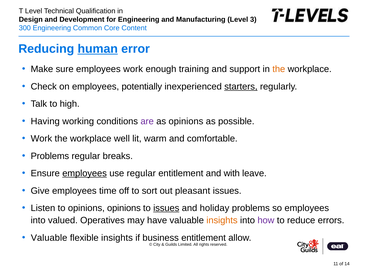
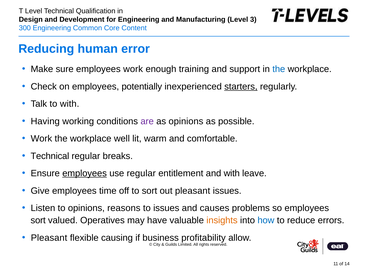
human underline: present -> none (98, 49)
the colour: orange -> blue (279, 69)
to high: high -> with (70, 104)
Problems: Problems -> Technical (50, 156)
opinions opinions: opinions -> reasons (124, 208)
issues underline: present -> none (166, 208)
holiday: holiday -> causes (215, 208)
into: into -> sort (38, 220)
how colour: purple -> blue (266, 220)
Valuable: Valuable -> Pleasant (49, 238)
flexible insights: insights -> causing (117, 238)
business entitlement: entitlement -> profitability (204, 238)
